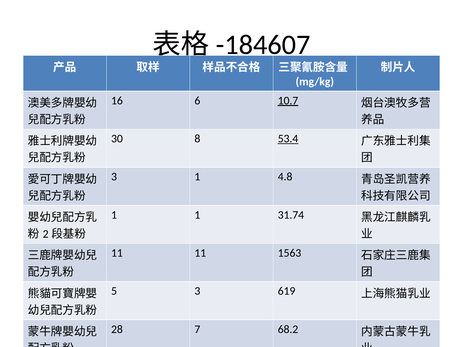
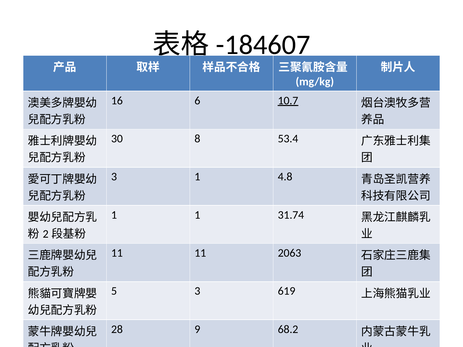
53.4 underline: present -> none (288, 139)
1563: 1563 -> 2063 (290, 253)
7: 7 -> 9 (197, 330)
